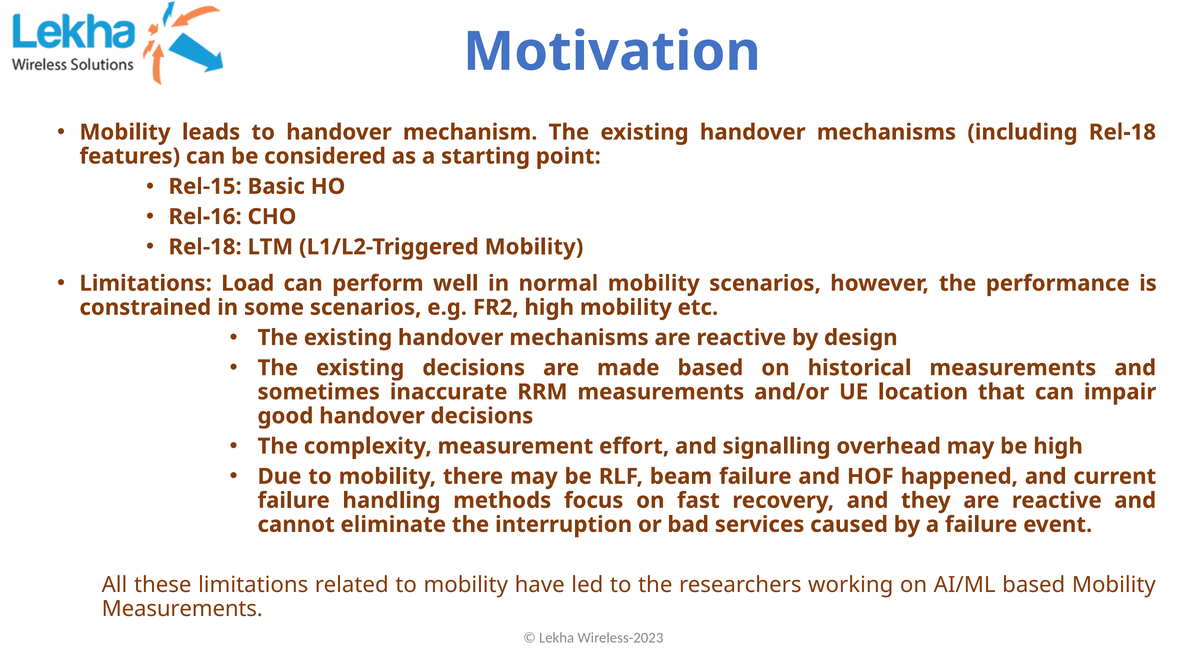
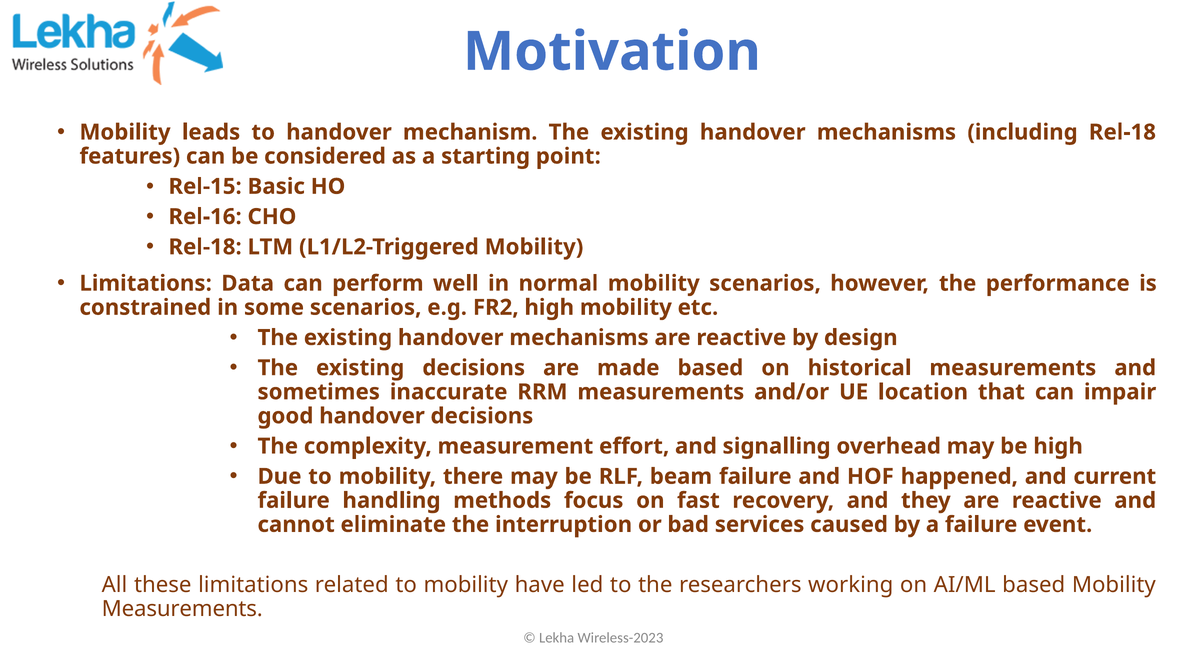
Load: Load -> Data (248, 283)
